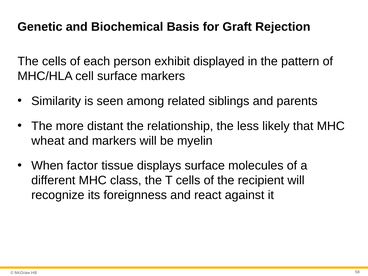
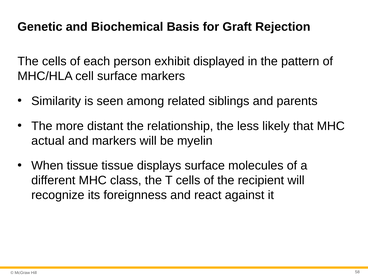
wheat: wheat -> actual (48, 141)
When factor: factor -> tissue (82, 166)
